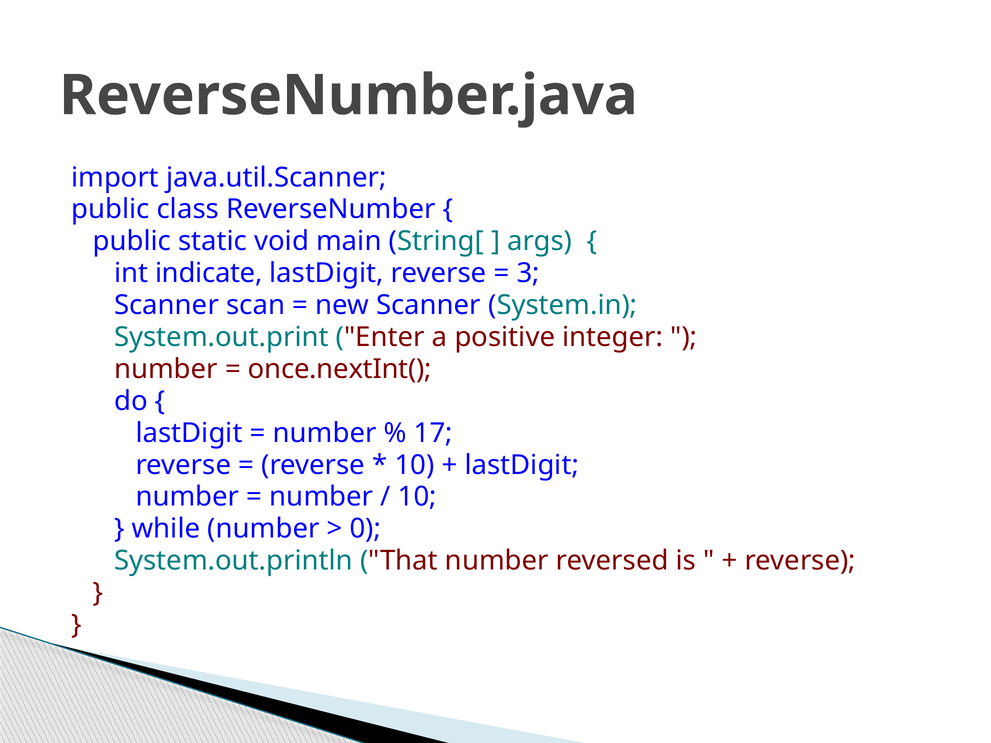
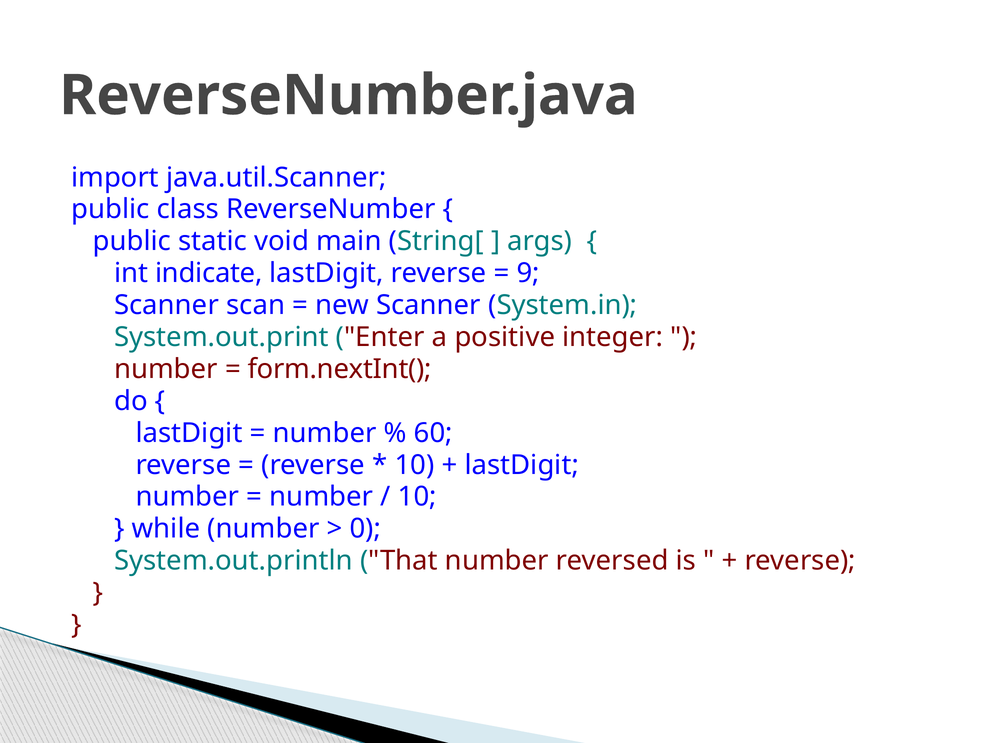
3: 3 -> 9 (528, 273)
once.nextInt(: once.nextInt( -> form.nextInt( (340, 369)
17: 17 -> 60 (433, 433)
